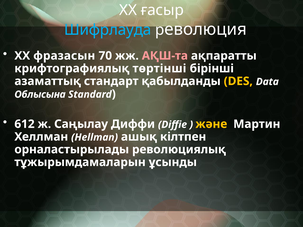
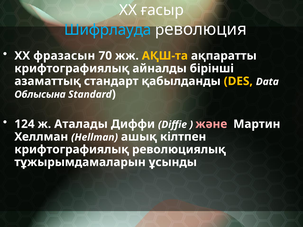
АҚШ-та colour: pink -> yellow (165, 56)
төртінші: төртінші -> айналды (160, 69)
612: 612 -> 124 (24, 124)
Саңылау: Саңылау -> Аталады (81, 124)
және colour: yellow -> pink (211, 124)
орналастырылады: орналастырылады -> крифтографиялық (72, 150)
